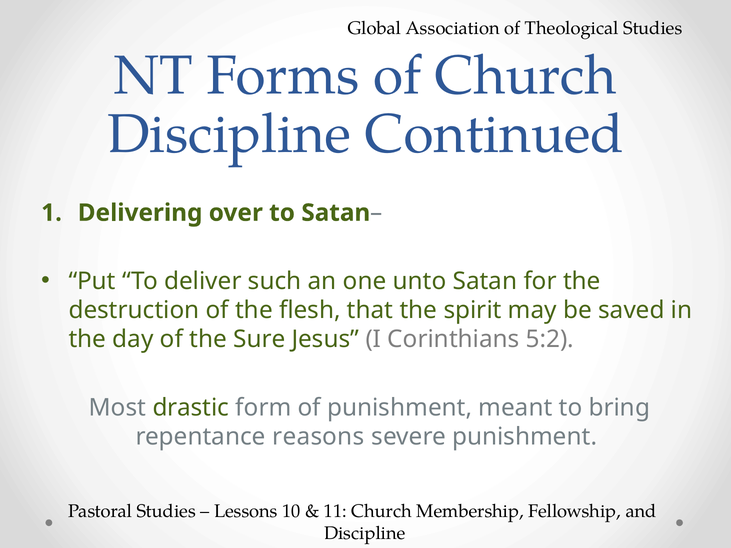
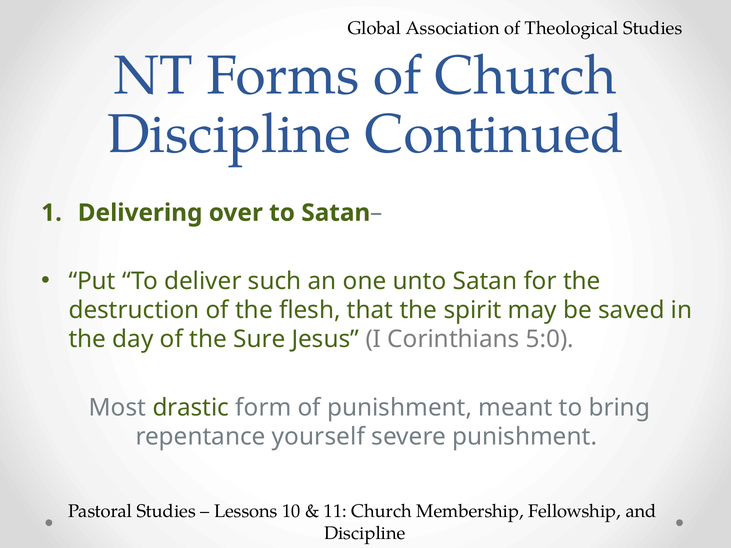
5:2: 5:2 -> 5:0 (550, 340)
reasons: reasons -> yourself (318, 437)
